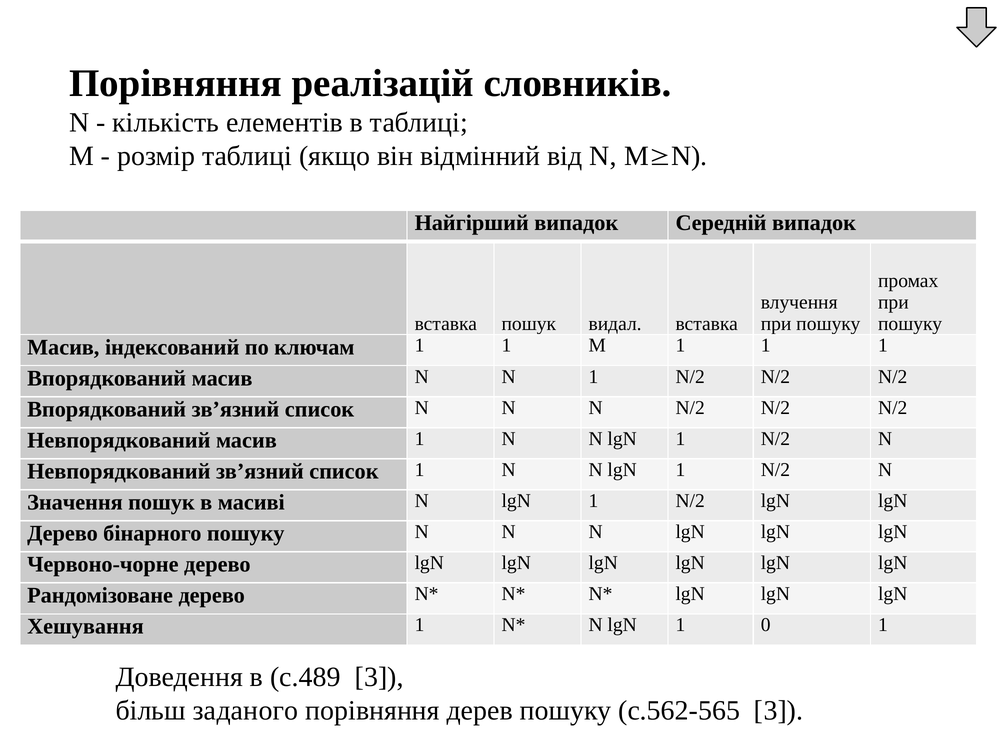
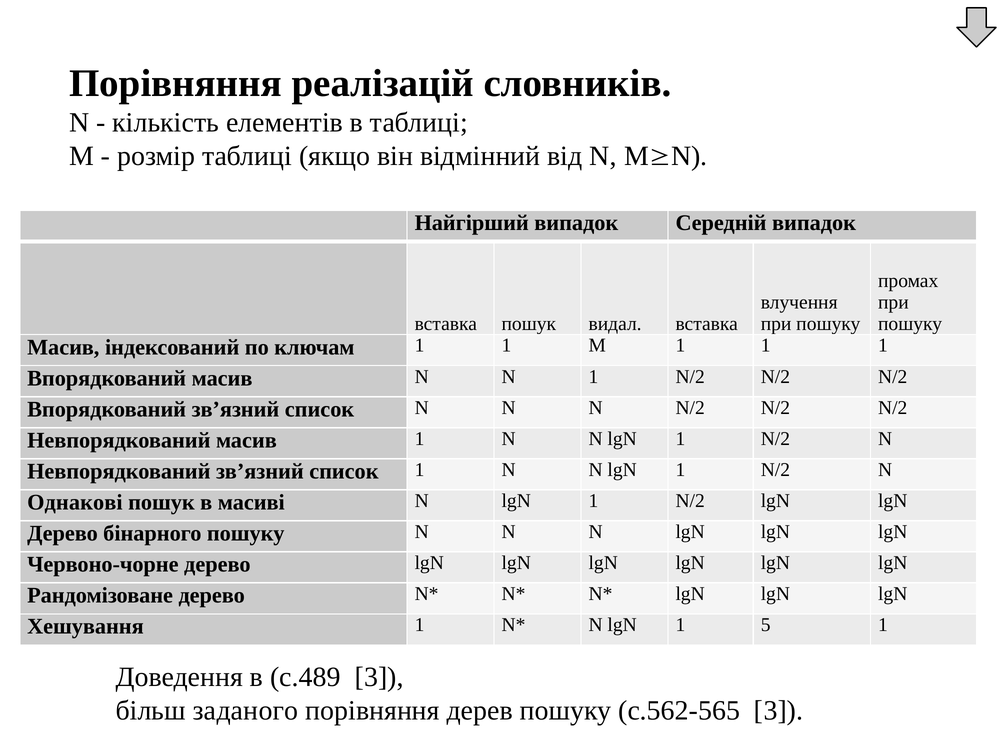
Значення: Значення -> Однакові (75, 502)
0: 0 -> 5 (766, 625)
